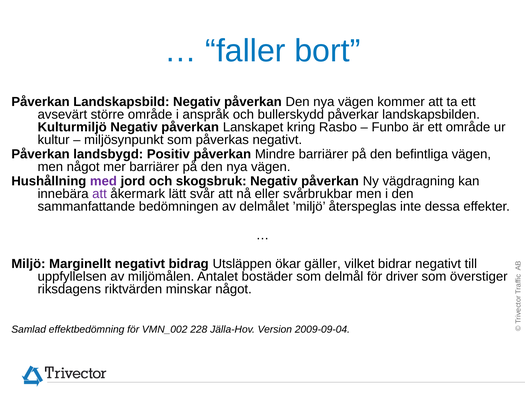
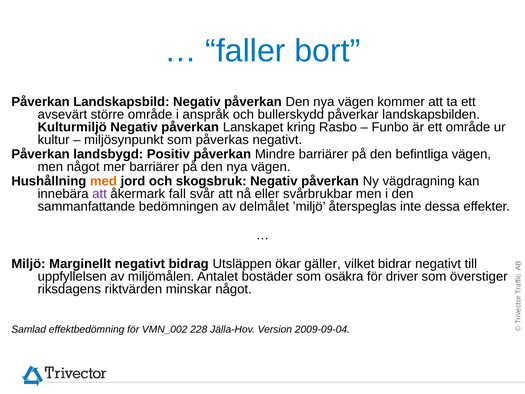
med colour: purple -> orange (103, 181)
lätt: lätt -> fall (177, 194)
delmål: delmål -> osäkra (344, 276)
